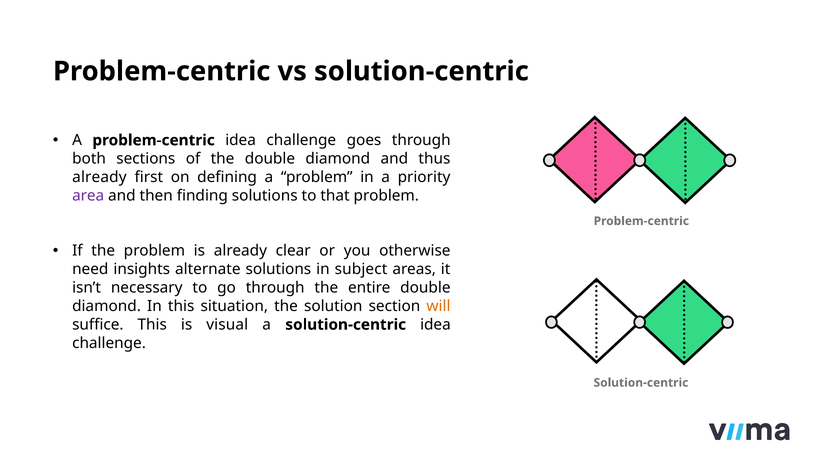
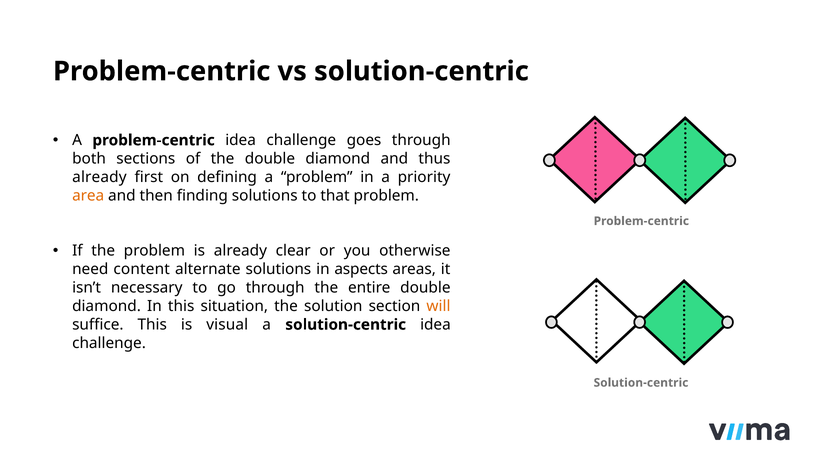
area colour: purple -> orange (88, 196)
insights: insights -> content (142, 269)
subject: subject -> aspects (361, 269)
